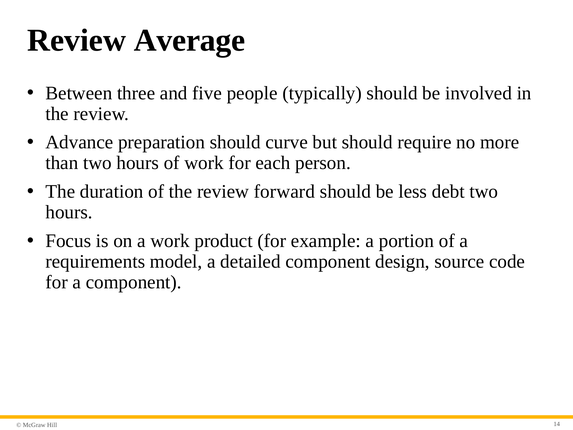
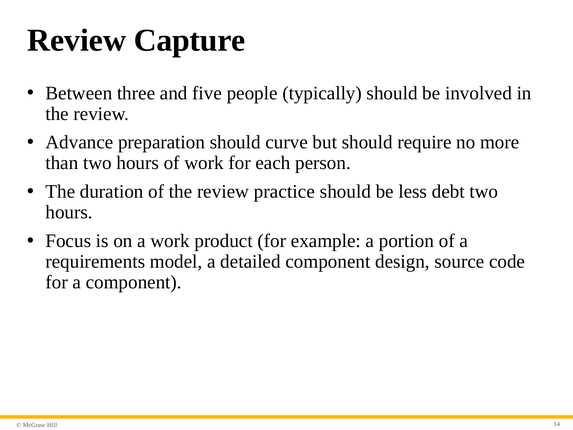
Average: Average -> Capture (190, 40)
forward: forward -> practice (284, 191)
